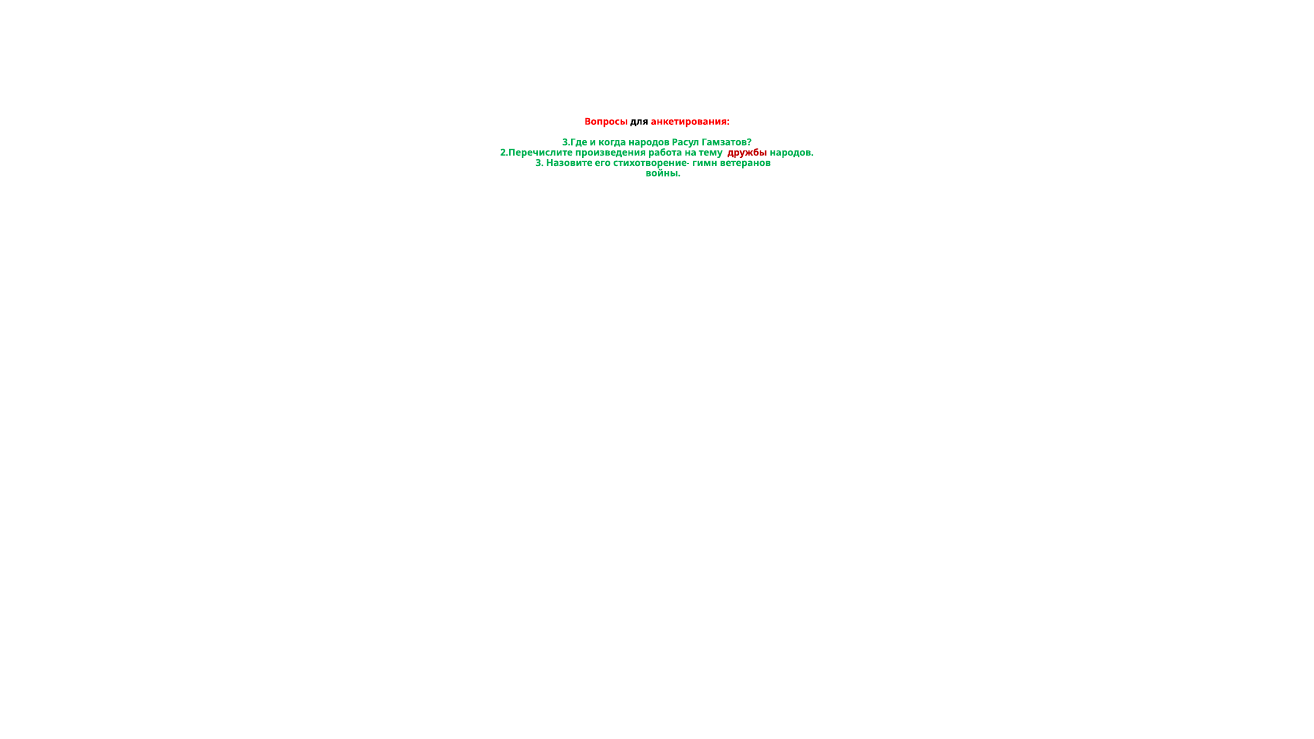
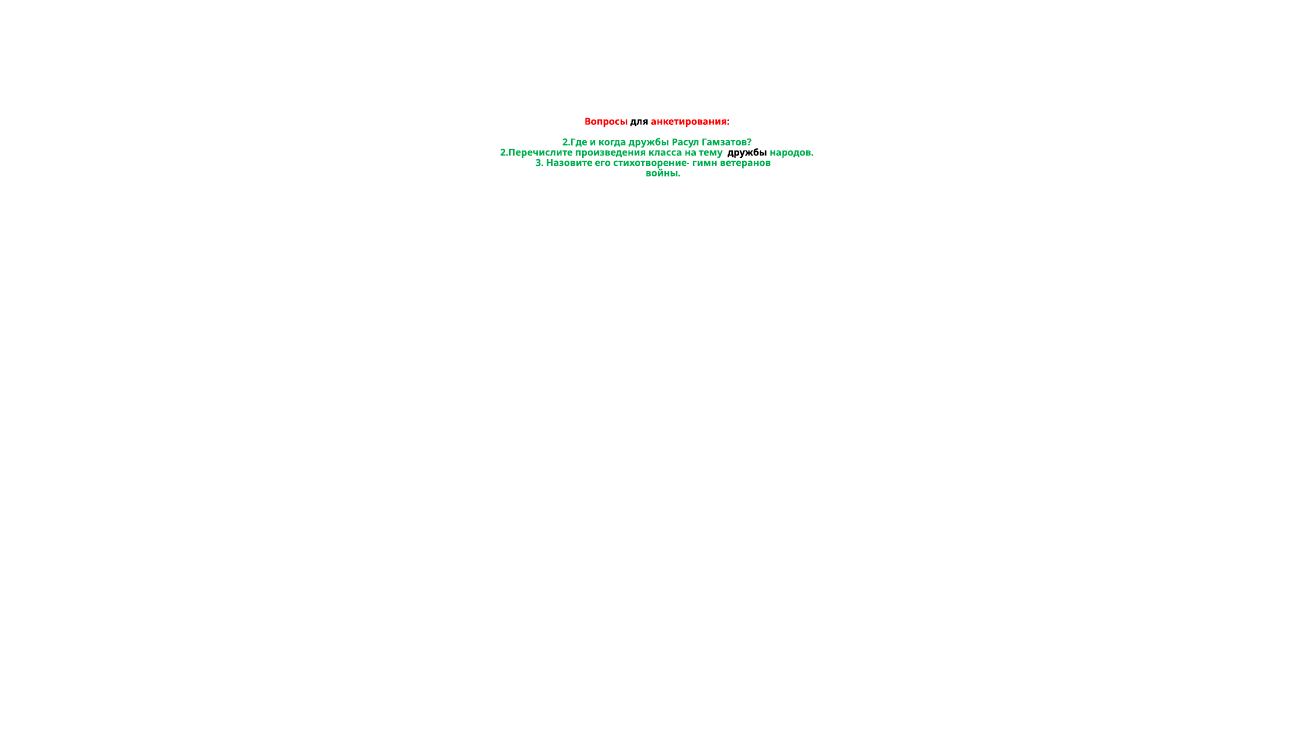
3.Где: 3.Где -> 2.Где (575, 142)
когда народов: народов -> дружбы (649, 142)
работа: работа -> класса (665, 153)
дружбы colour: red -> black (747, 153)
